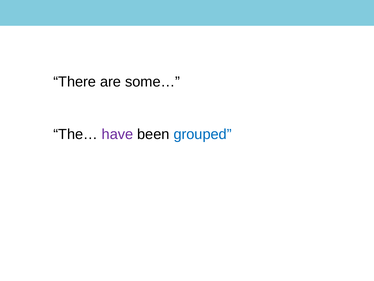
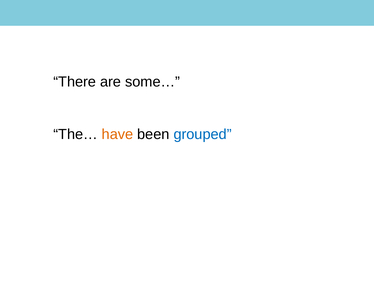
have colour: purple -> orange (117, 134)
